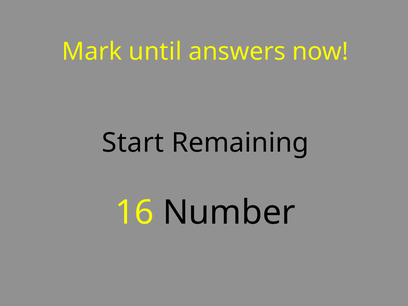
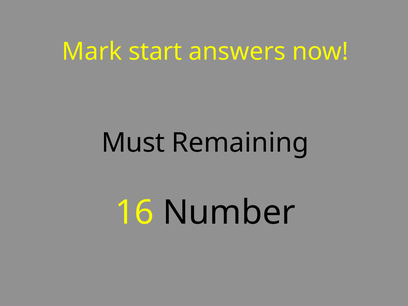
until: until -> start (155, 52)
Start: Start -> Must (133, 143)
